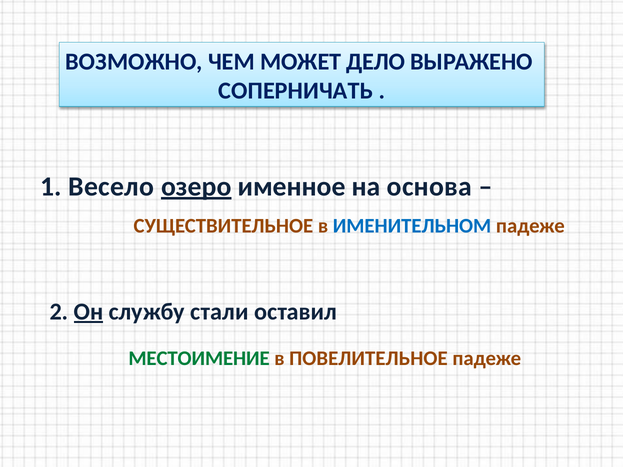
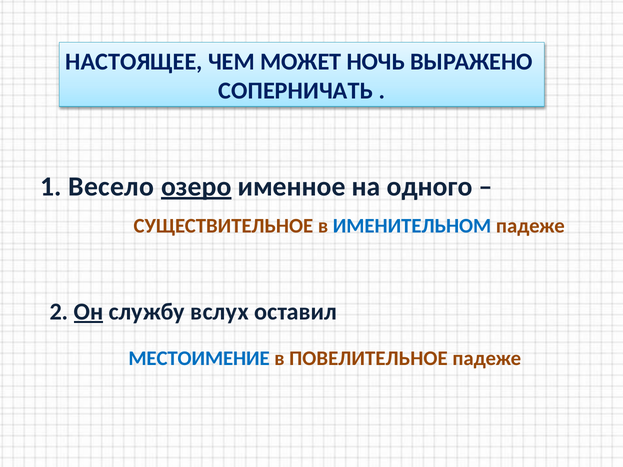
ВОЗМОЖНО: ВОЗМОЖНО -> НАСТОЯЩЕЕ (134, 62)
ДЕЛО: ДЕЛО -> НОЧЬ (376, 62)
основа: основа -> одного (430, 187)
стали: стали -> вслух (220, 312)
МЕСТОИМЕНИЕ colour: green -> blue (199, 359)
